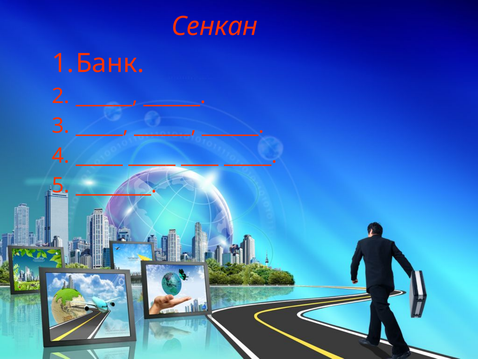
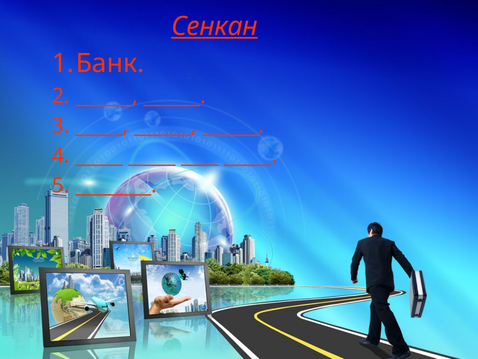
Сенкан underline: none -> present (215, 26)
